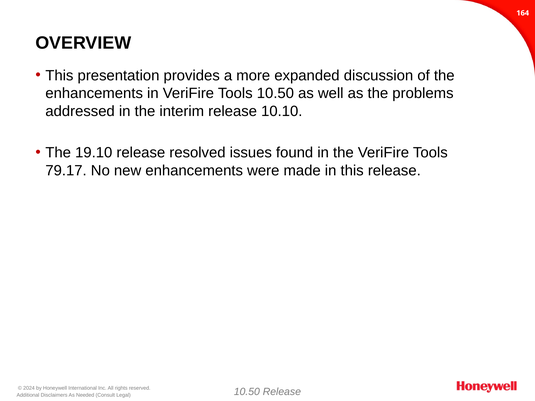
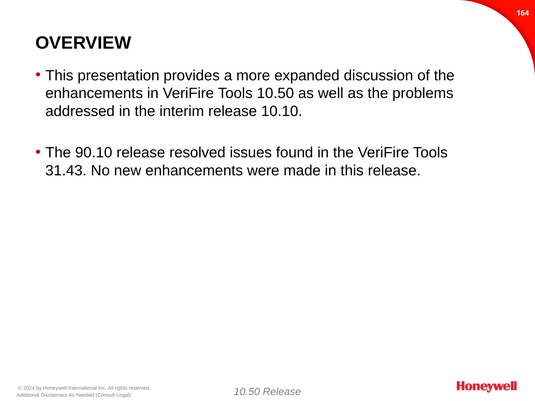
19.10: 19.10 -> 90.10 (94, 153)
79.17: 79.17 -> 31.43 (66, 171)
